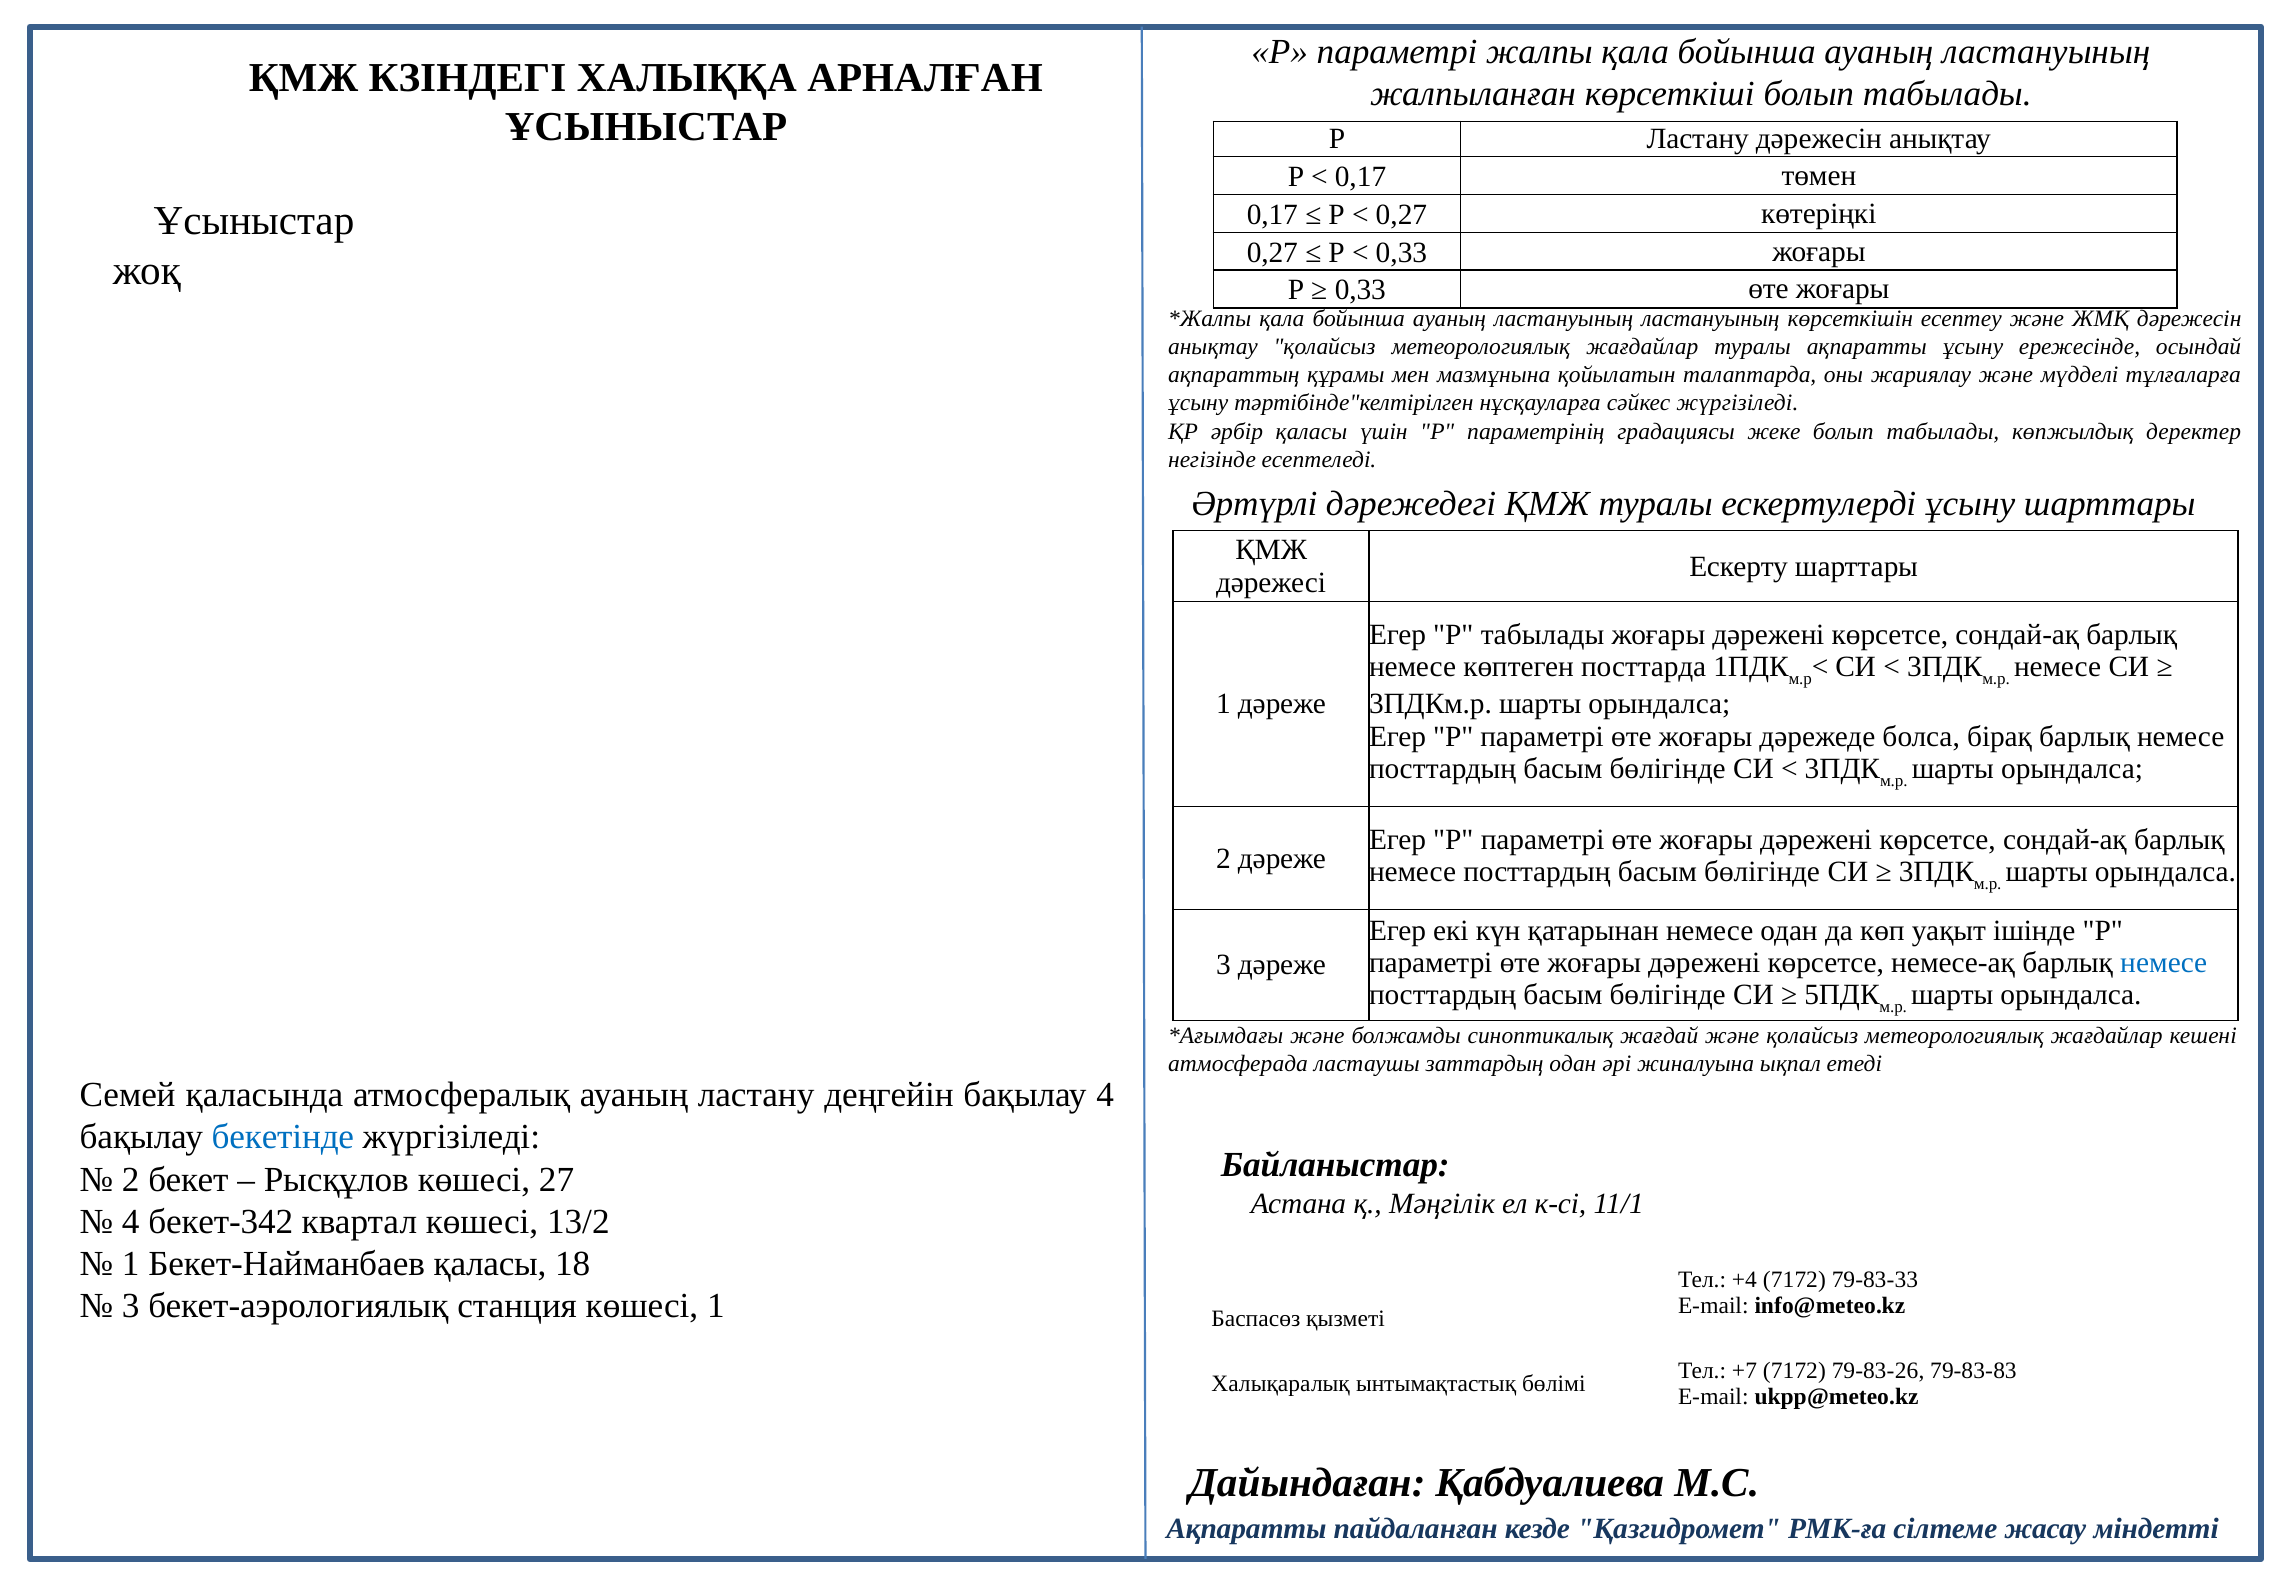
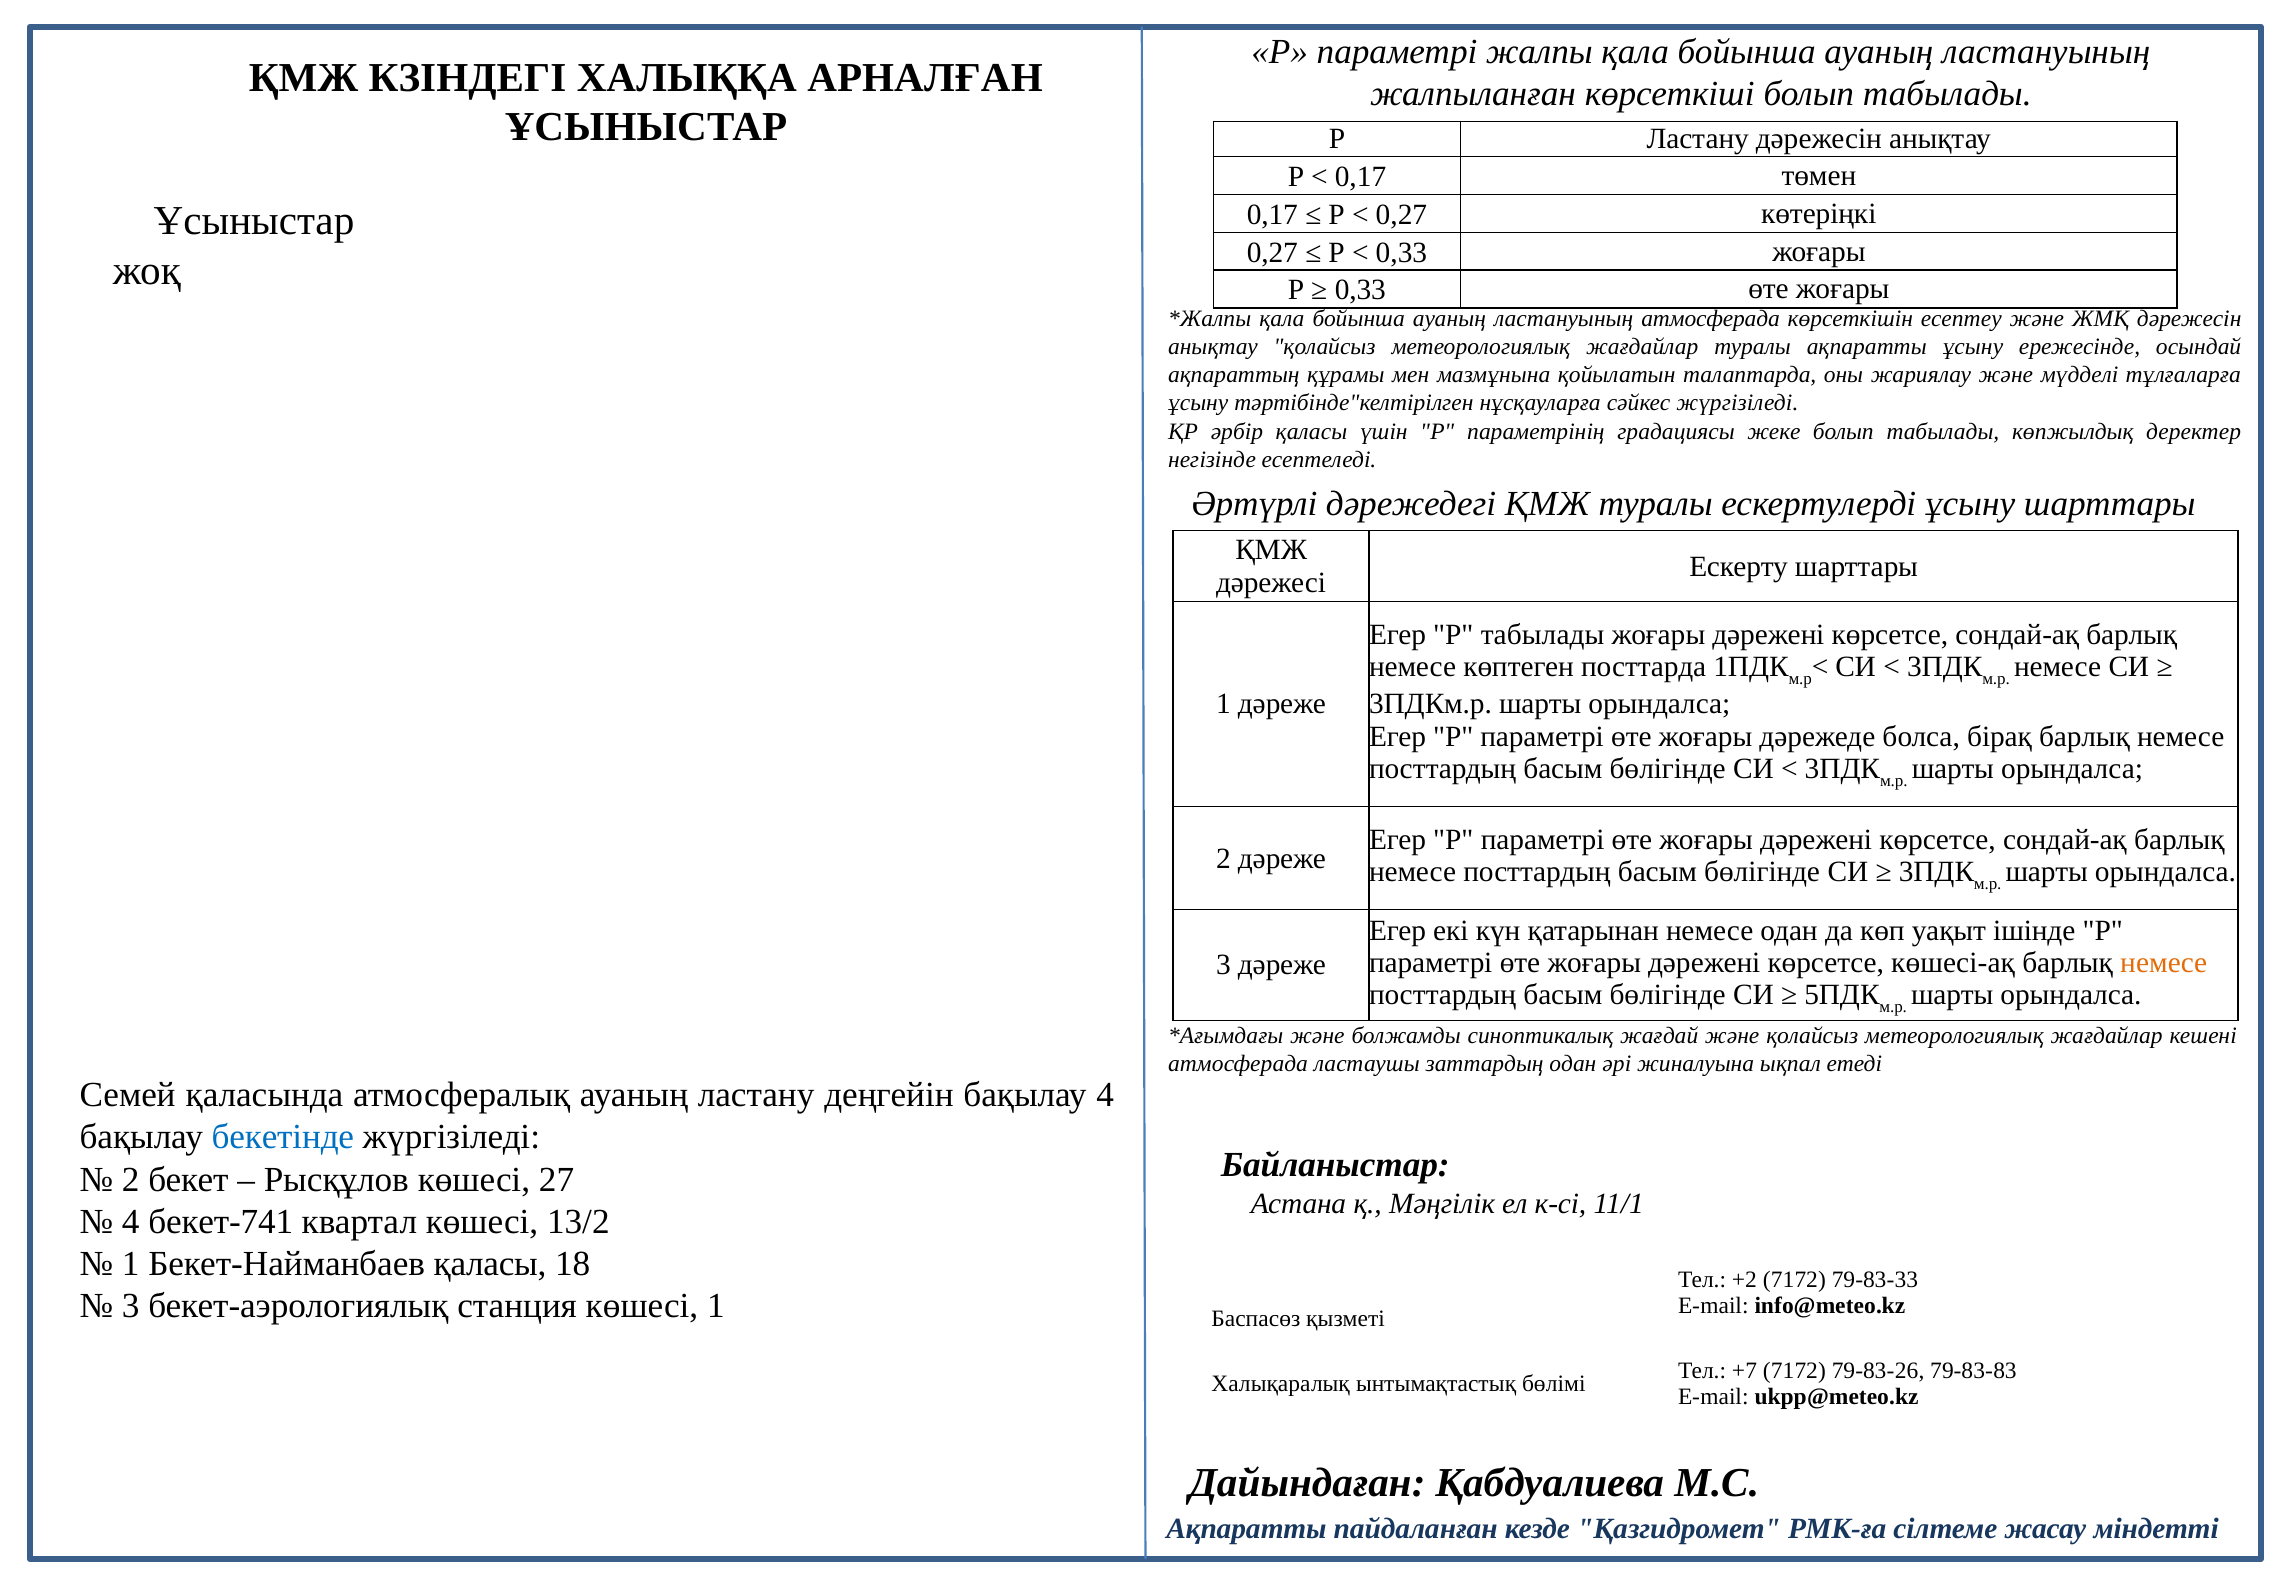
ластануының ластануының: ластануының -> атмосферада (1711, 319)
немесе-ақ: немесе-ақ -> көшесі-ақ (1953, 963)
немесе colour: blue -> orange (2164, 963)
бекет-342: бекет-342 -> бекет-741 (221, 1222)
+4: +4 -> +2 (1744, 1280)
